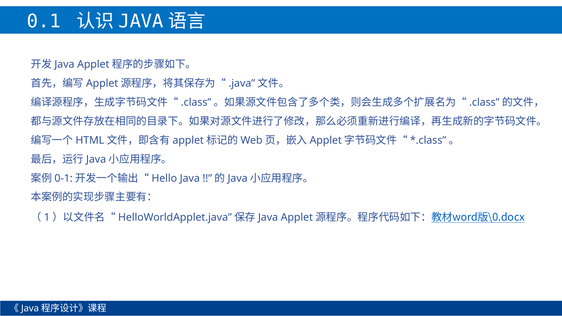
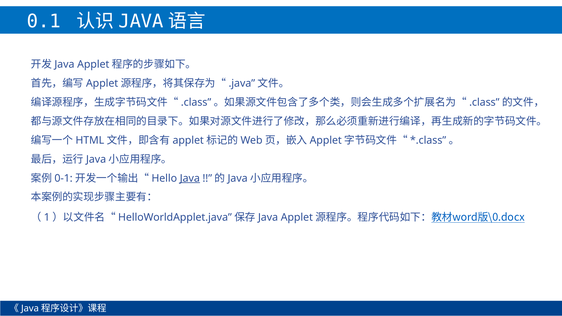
Java underline: none -> present (190, 178)
